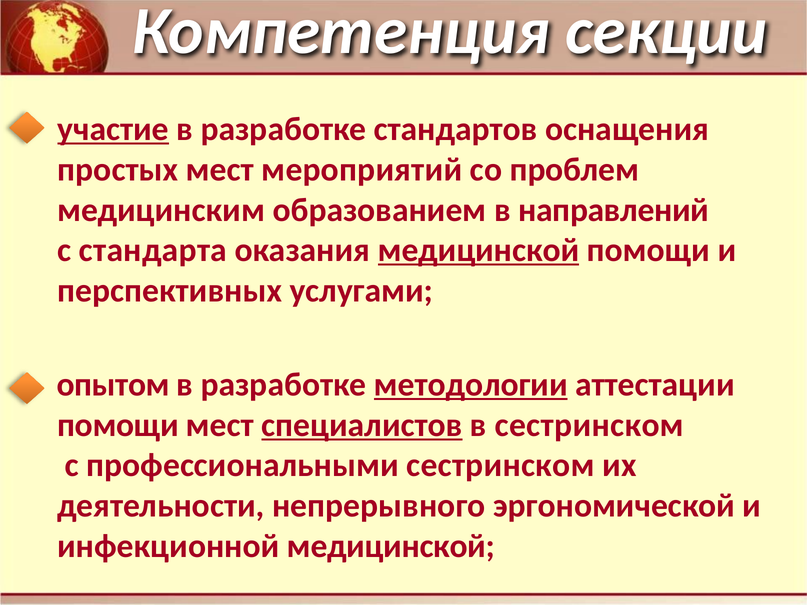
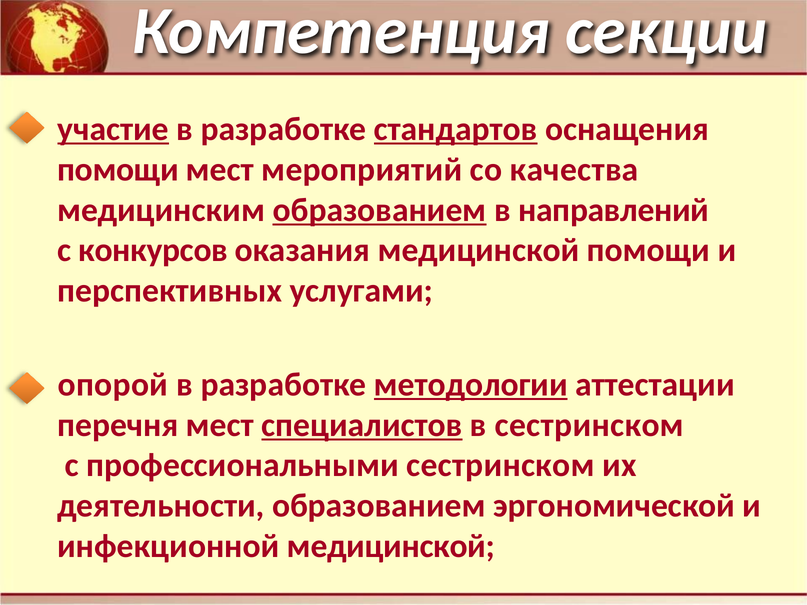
стандартов underline: none -> present (456, 129)
простых: простых -> помощи (118, 170)
проблем: проблем -> качества (574, 170)
образованием underline: none -> present (380, 210)
стандарта: стандарта -> конкурсов (153, 250)
медицинской underline: present -> none (479, 250)
опытом: опытом -> опорой (113, 385)
помощи: помощи -> перечня (118, 425)
деятельности непрерывного: непрерывного -> образованием (379, 506)
